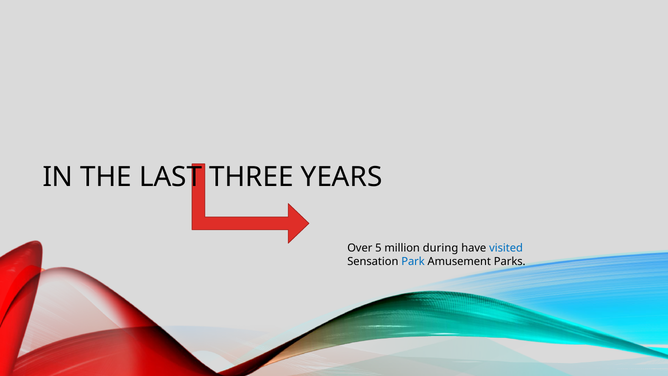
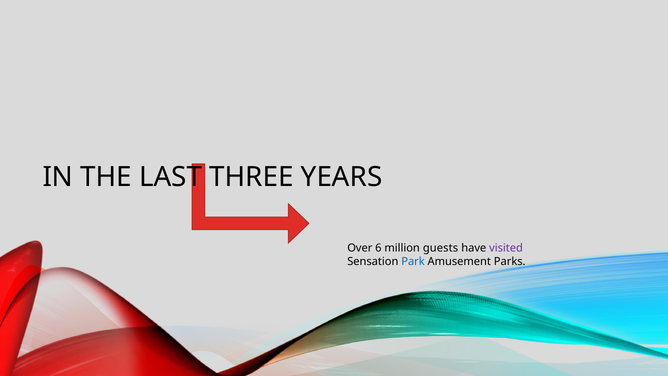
5: 5 -> 6 (378, 248)
during: during -> guests (441, 248)
visited colour: blue -> purple (506, 248)
